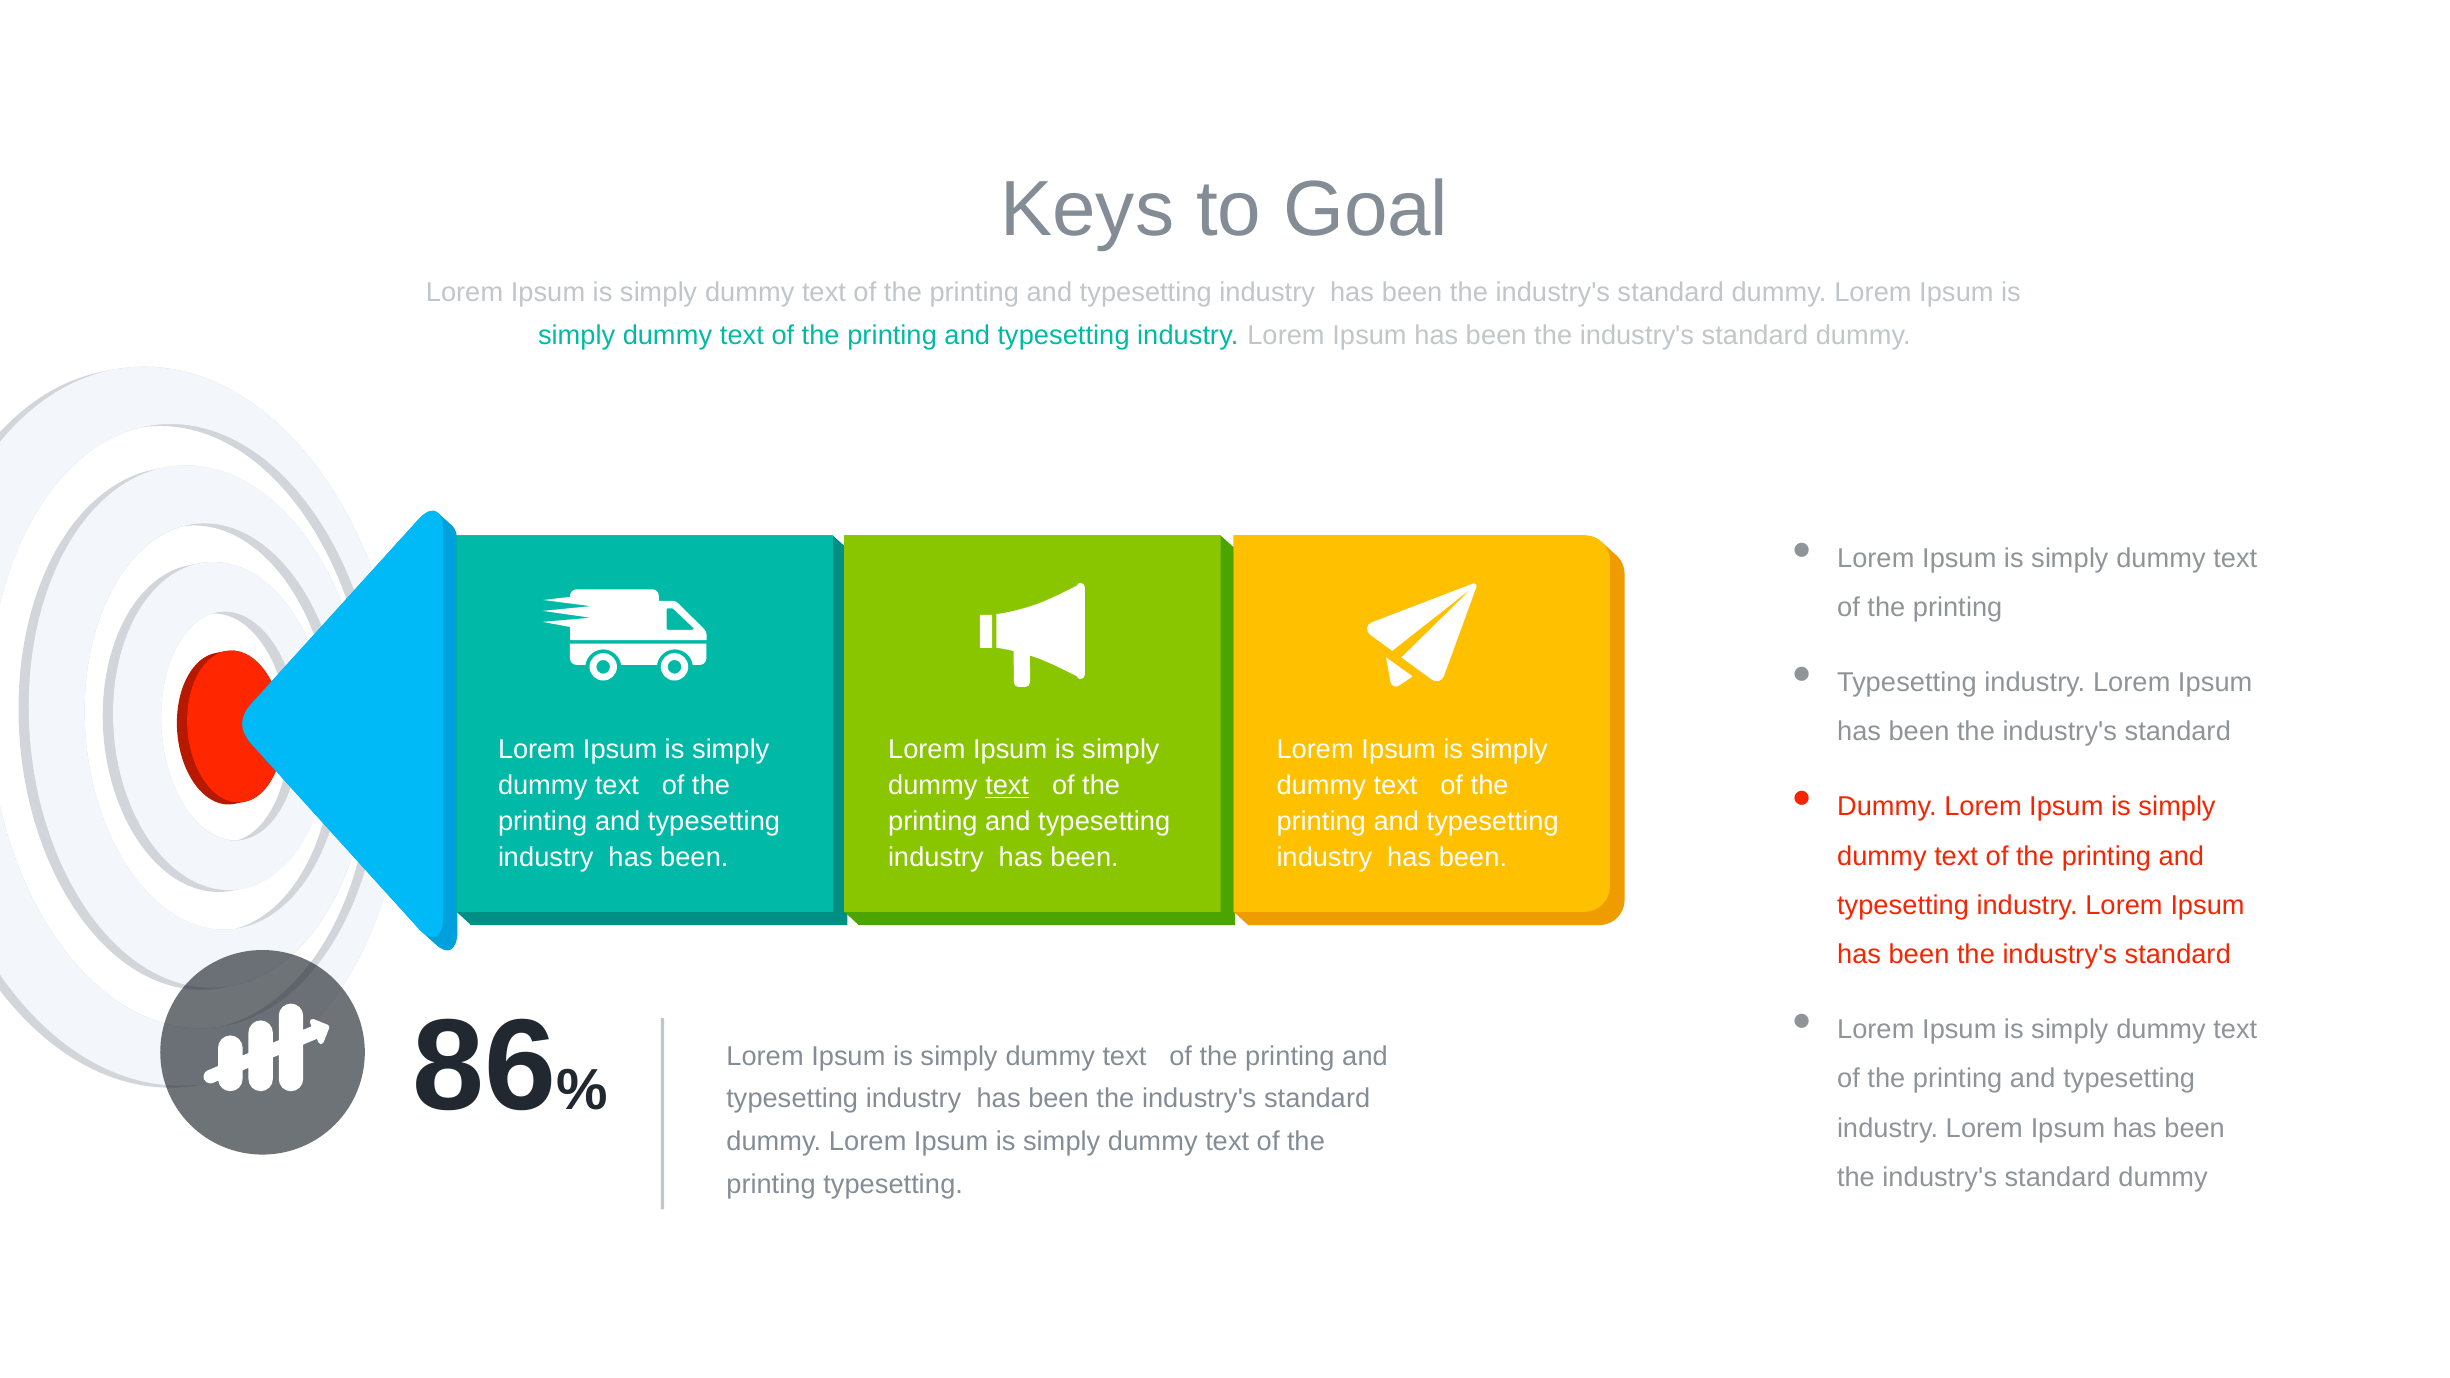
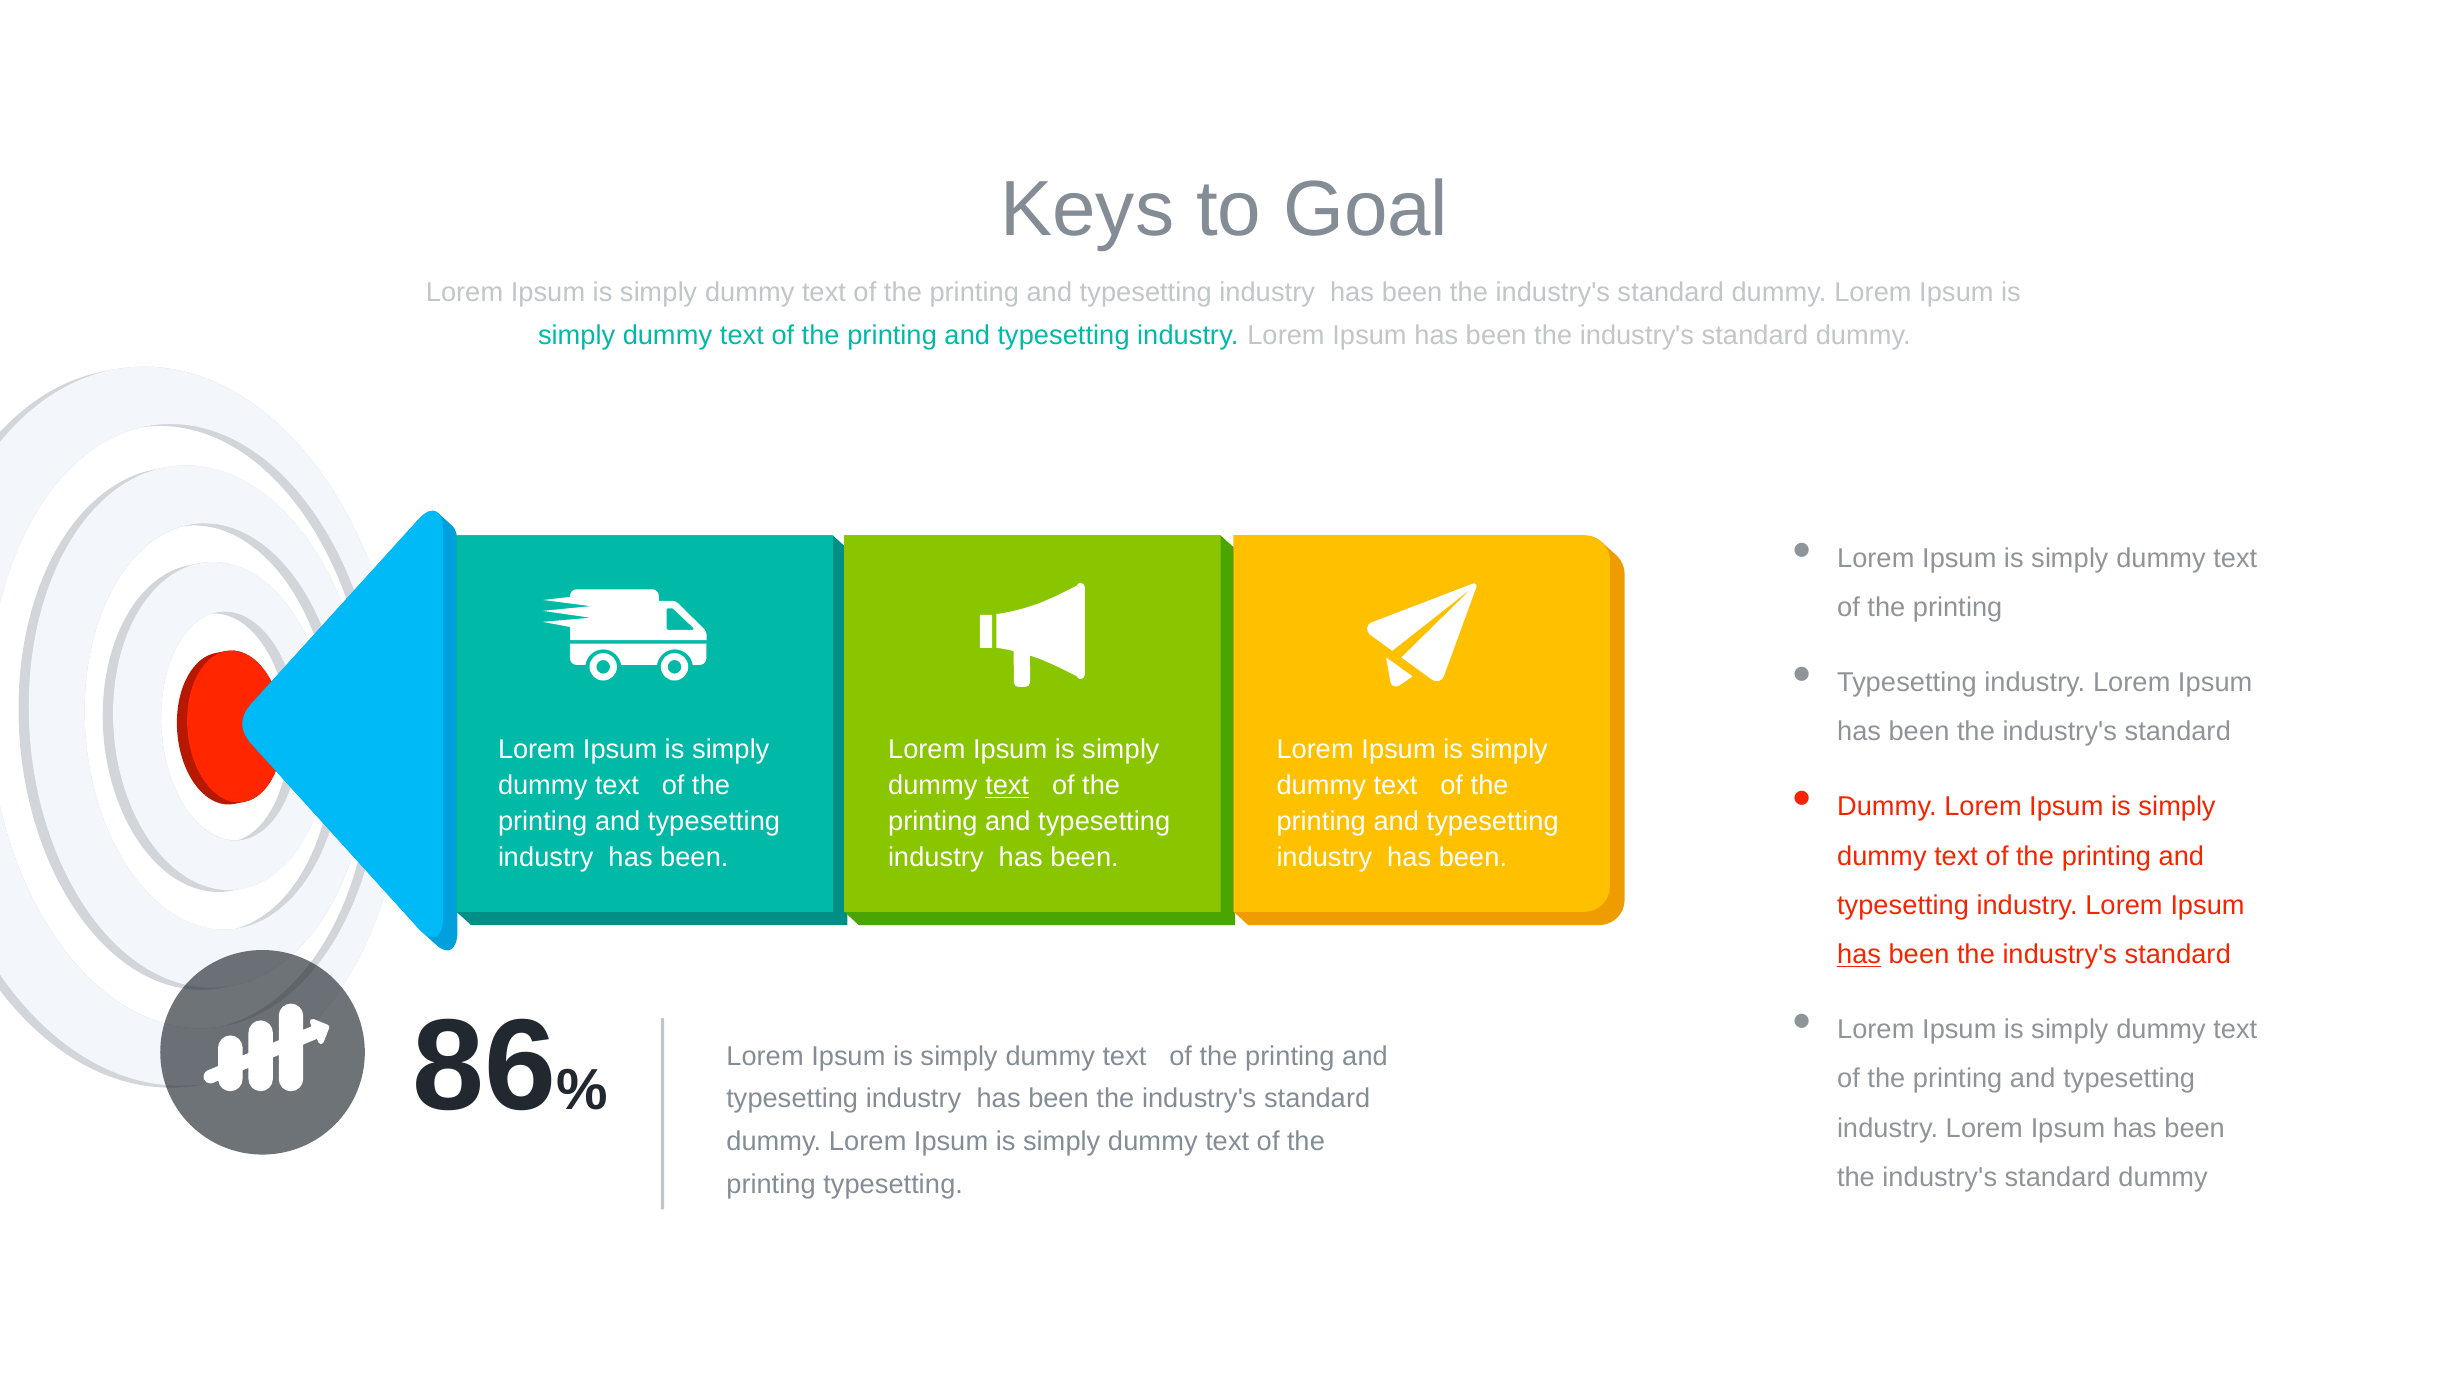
has underline: none -> present (1859, 955)
